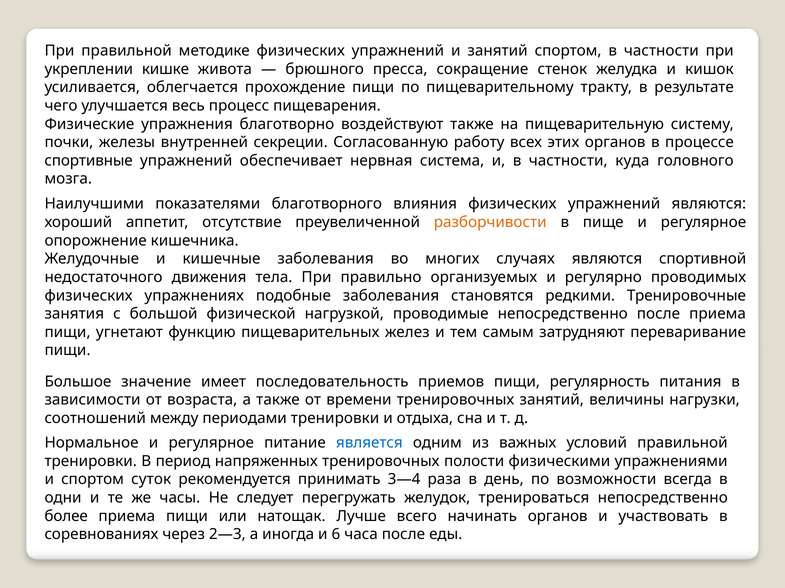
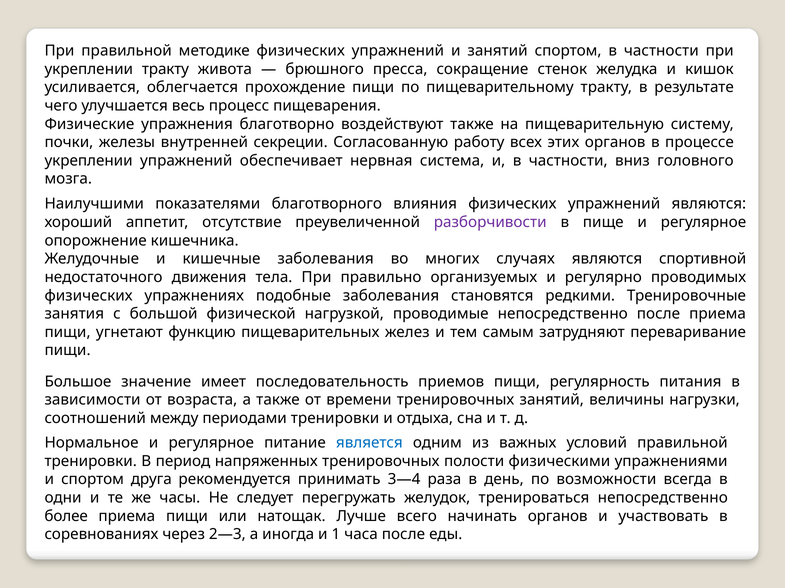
укреплении кишке: кишке -> тракту (165, 69)
спортивные: спортивные -> укреплении (89, 161)
куда: куда -> вниз (632, 161)
разборчивости colour: orange -> purple (490, 223)
суток: суток -> друга (151, 480)
6: 6 -> 1 (336, 535)
